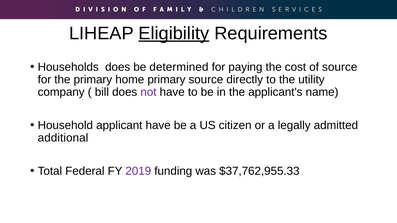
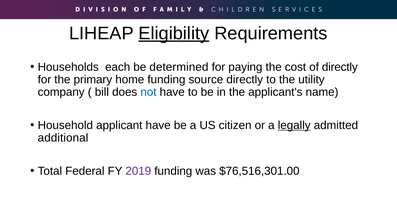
Households does: does -> each (118, 67)
of source: source -> directly (340, 67)
home primary: primary -> funding (166, 80)
not colour: purple -> blue (148, 92)
legally underline: none -> present (294, 125)
$37,762,955.33: $37,762,955.33 -> $76,516,301.00 (259, 171)
